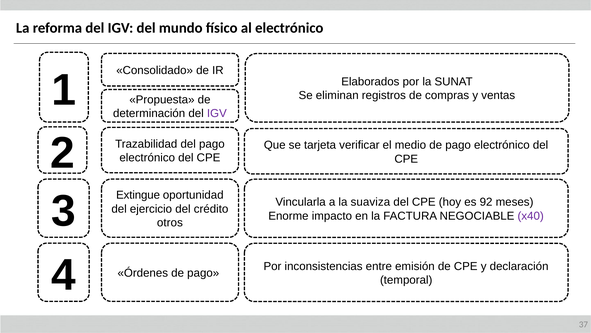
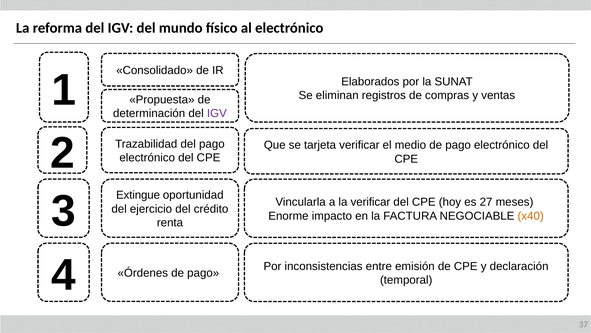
la suaviza: suaviza -> verificar (370, 202)
92: 92 -> 27 (486, 202)
x40 colour: purple -> orange (531, 216)
otros: otros -> renta (170, 222)
